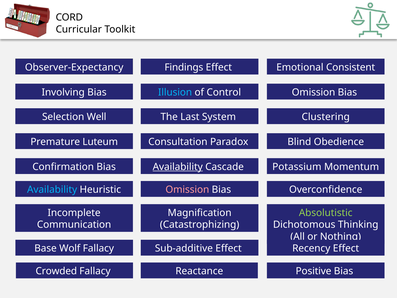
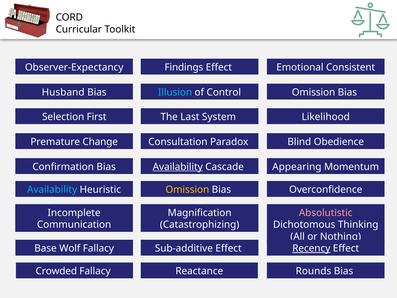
Involving: Involving -> Husband (63, 92)
Well: Well -> First (97, 117)
Clustering: Clustering -> Likelihood (326, 117)
Luteum: Luteum -> Change (100, 142)
Potassium: Potassium -> Appearing (297, 167)
Omission colour: pink -> yellow (187, 189)
Absolutistic colour: light green -> pink (326, 213)
Recency underline: none -> present (311, 248)
Positive: Positive -> Rounds (313, 271)
